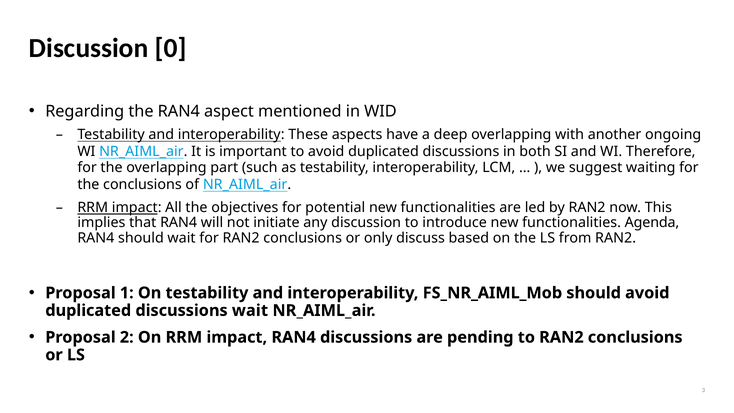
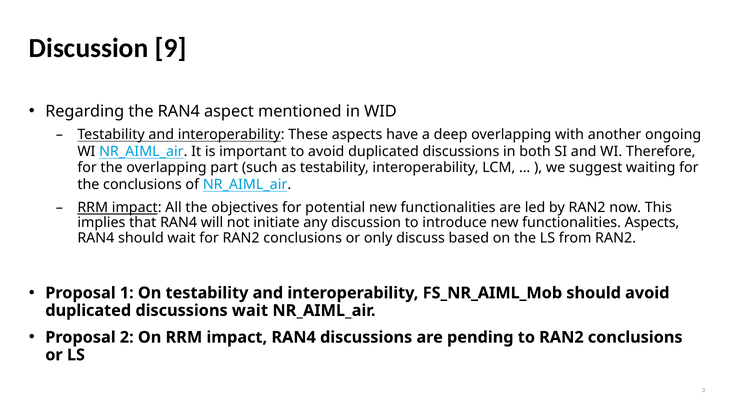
0: 0 -> 9 (171, 48)
functionalities Agenda: Agenda -> Aspects (652, 223)
